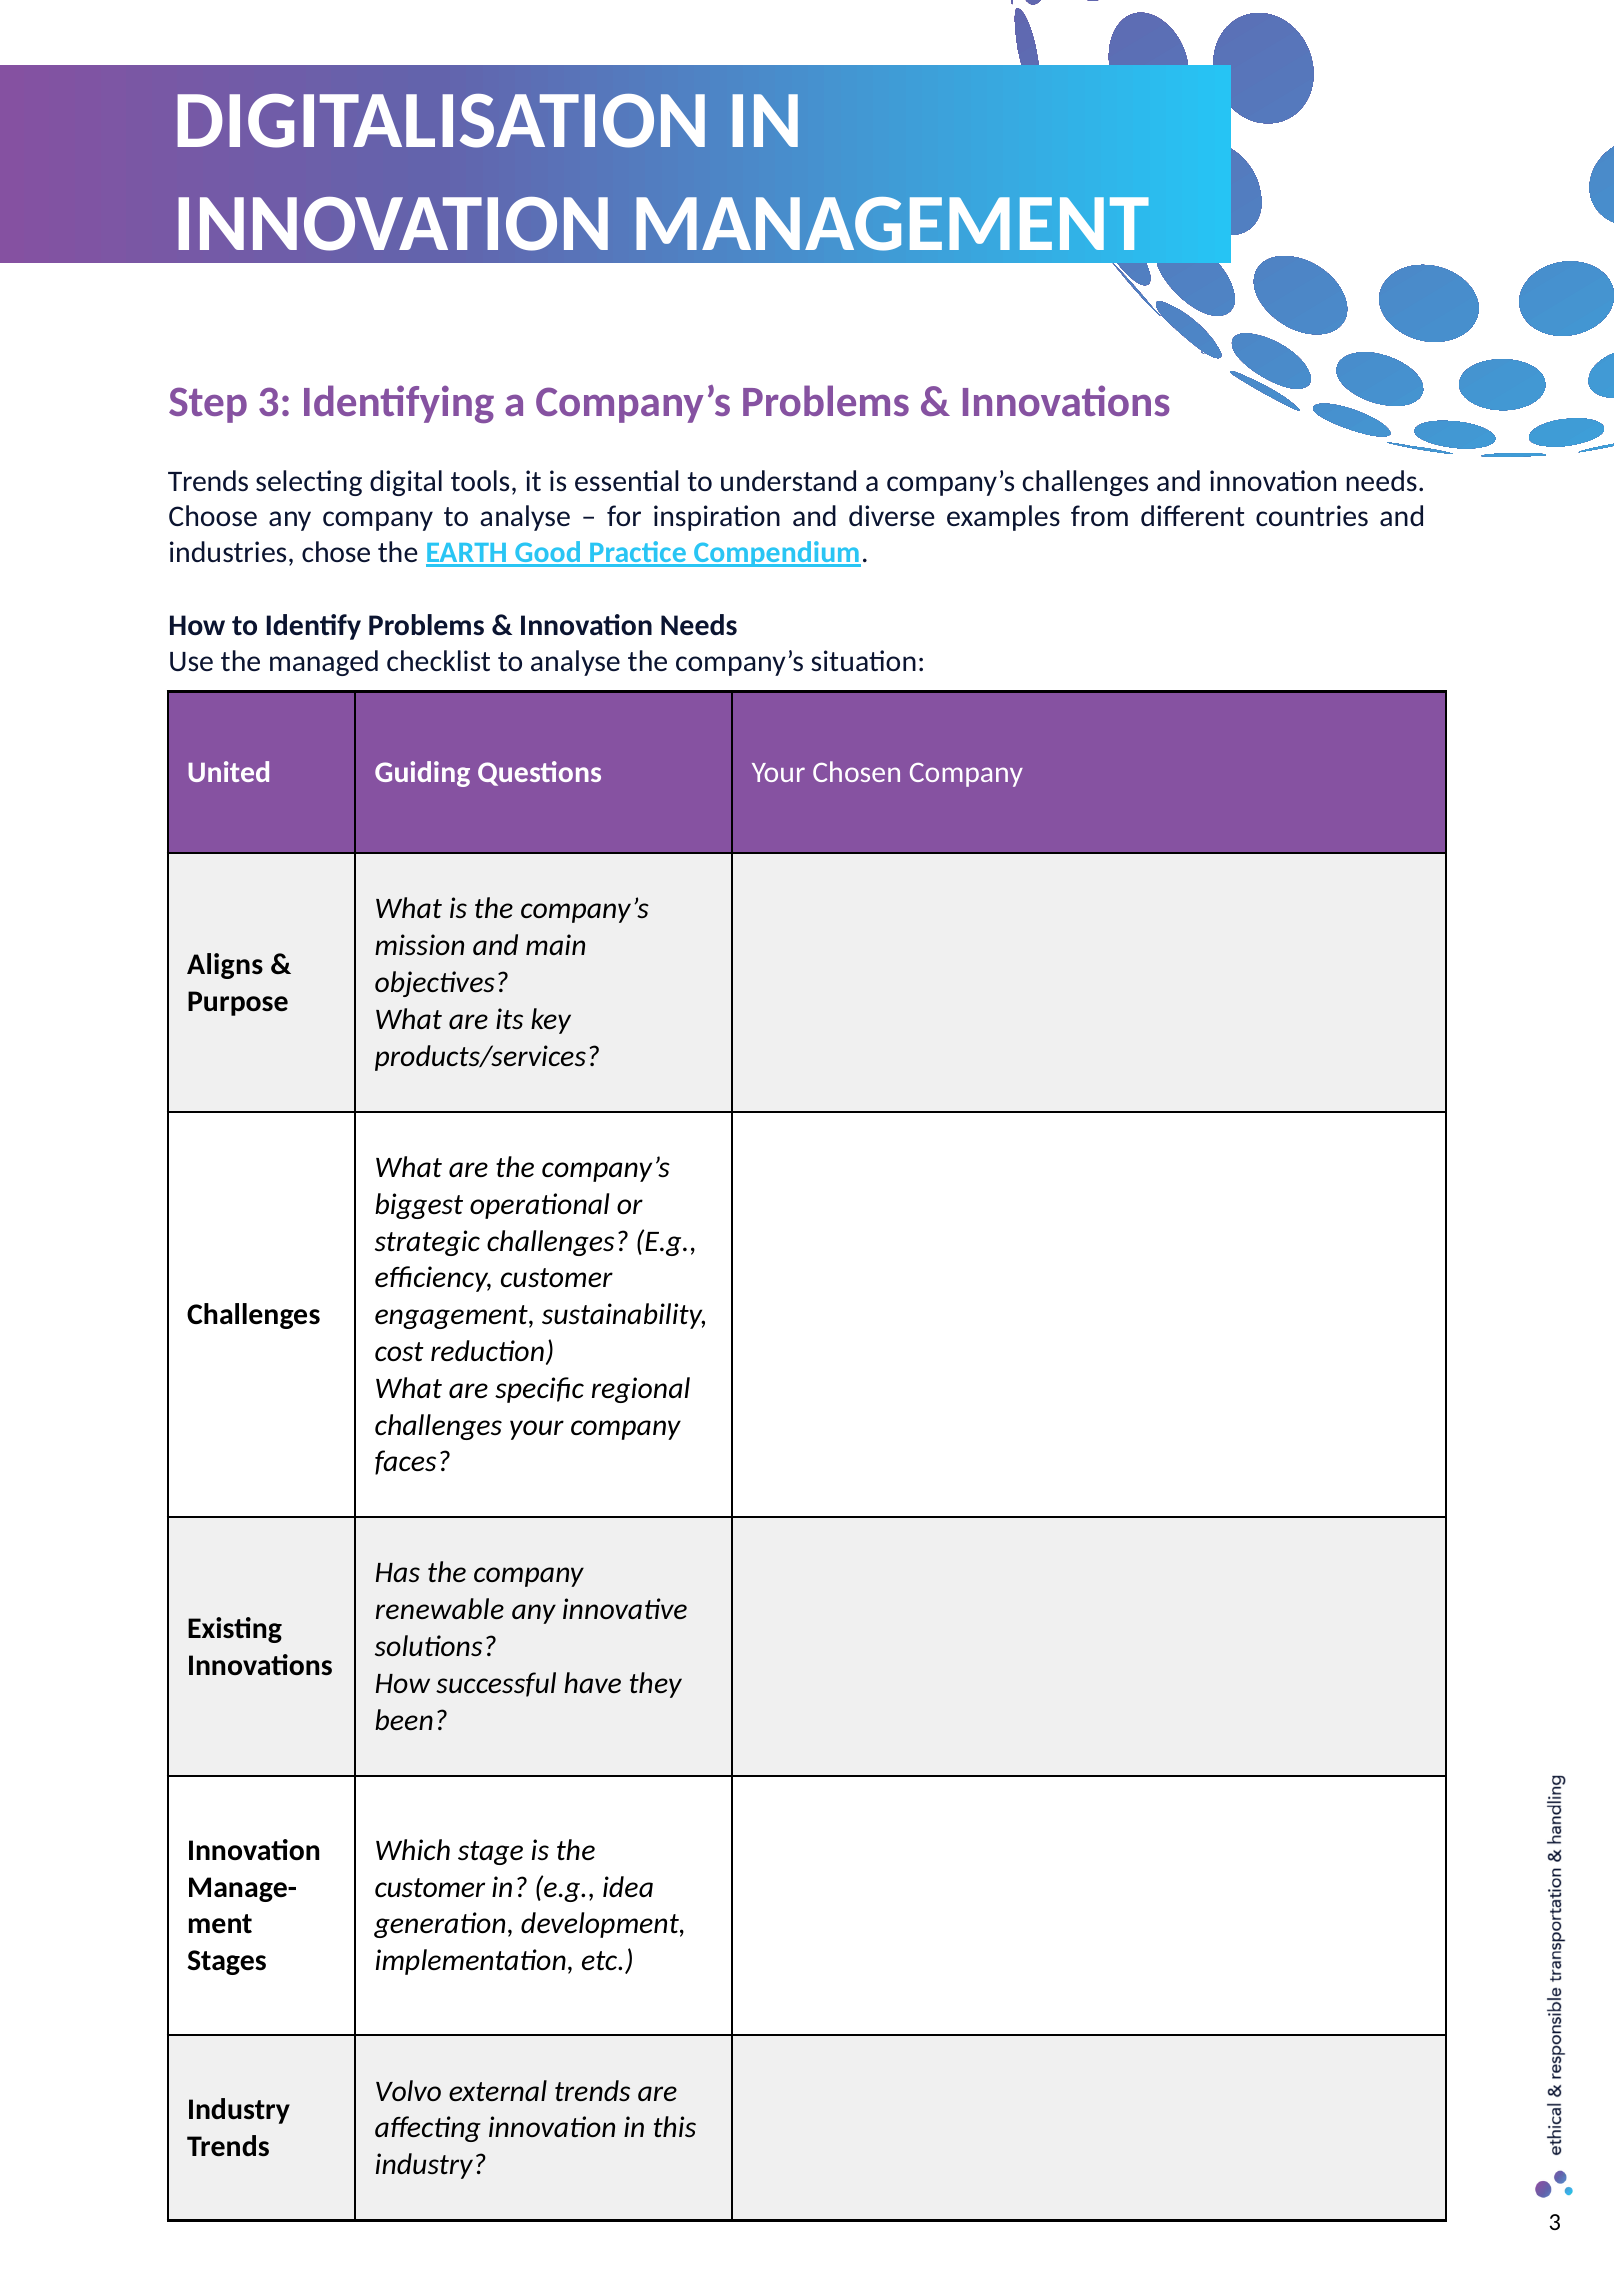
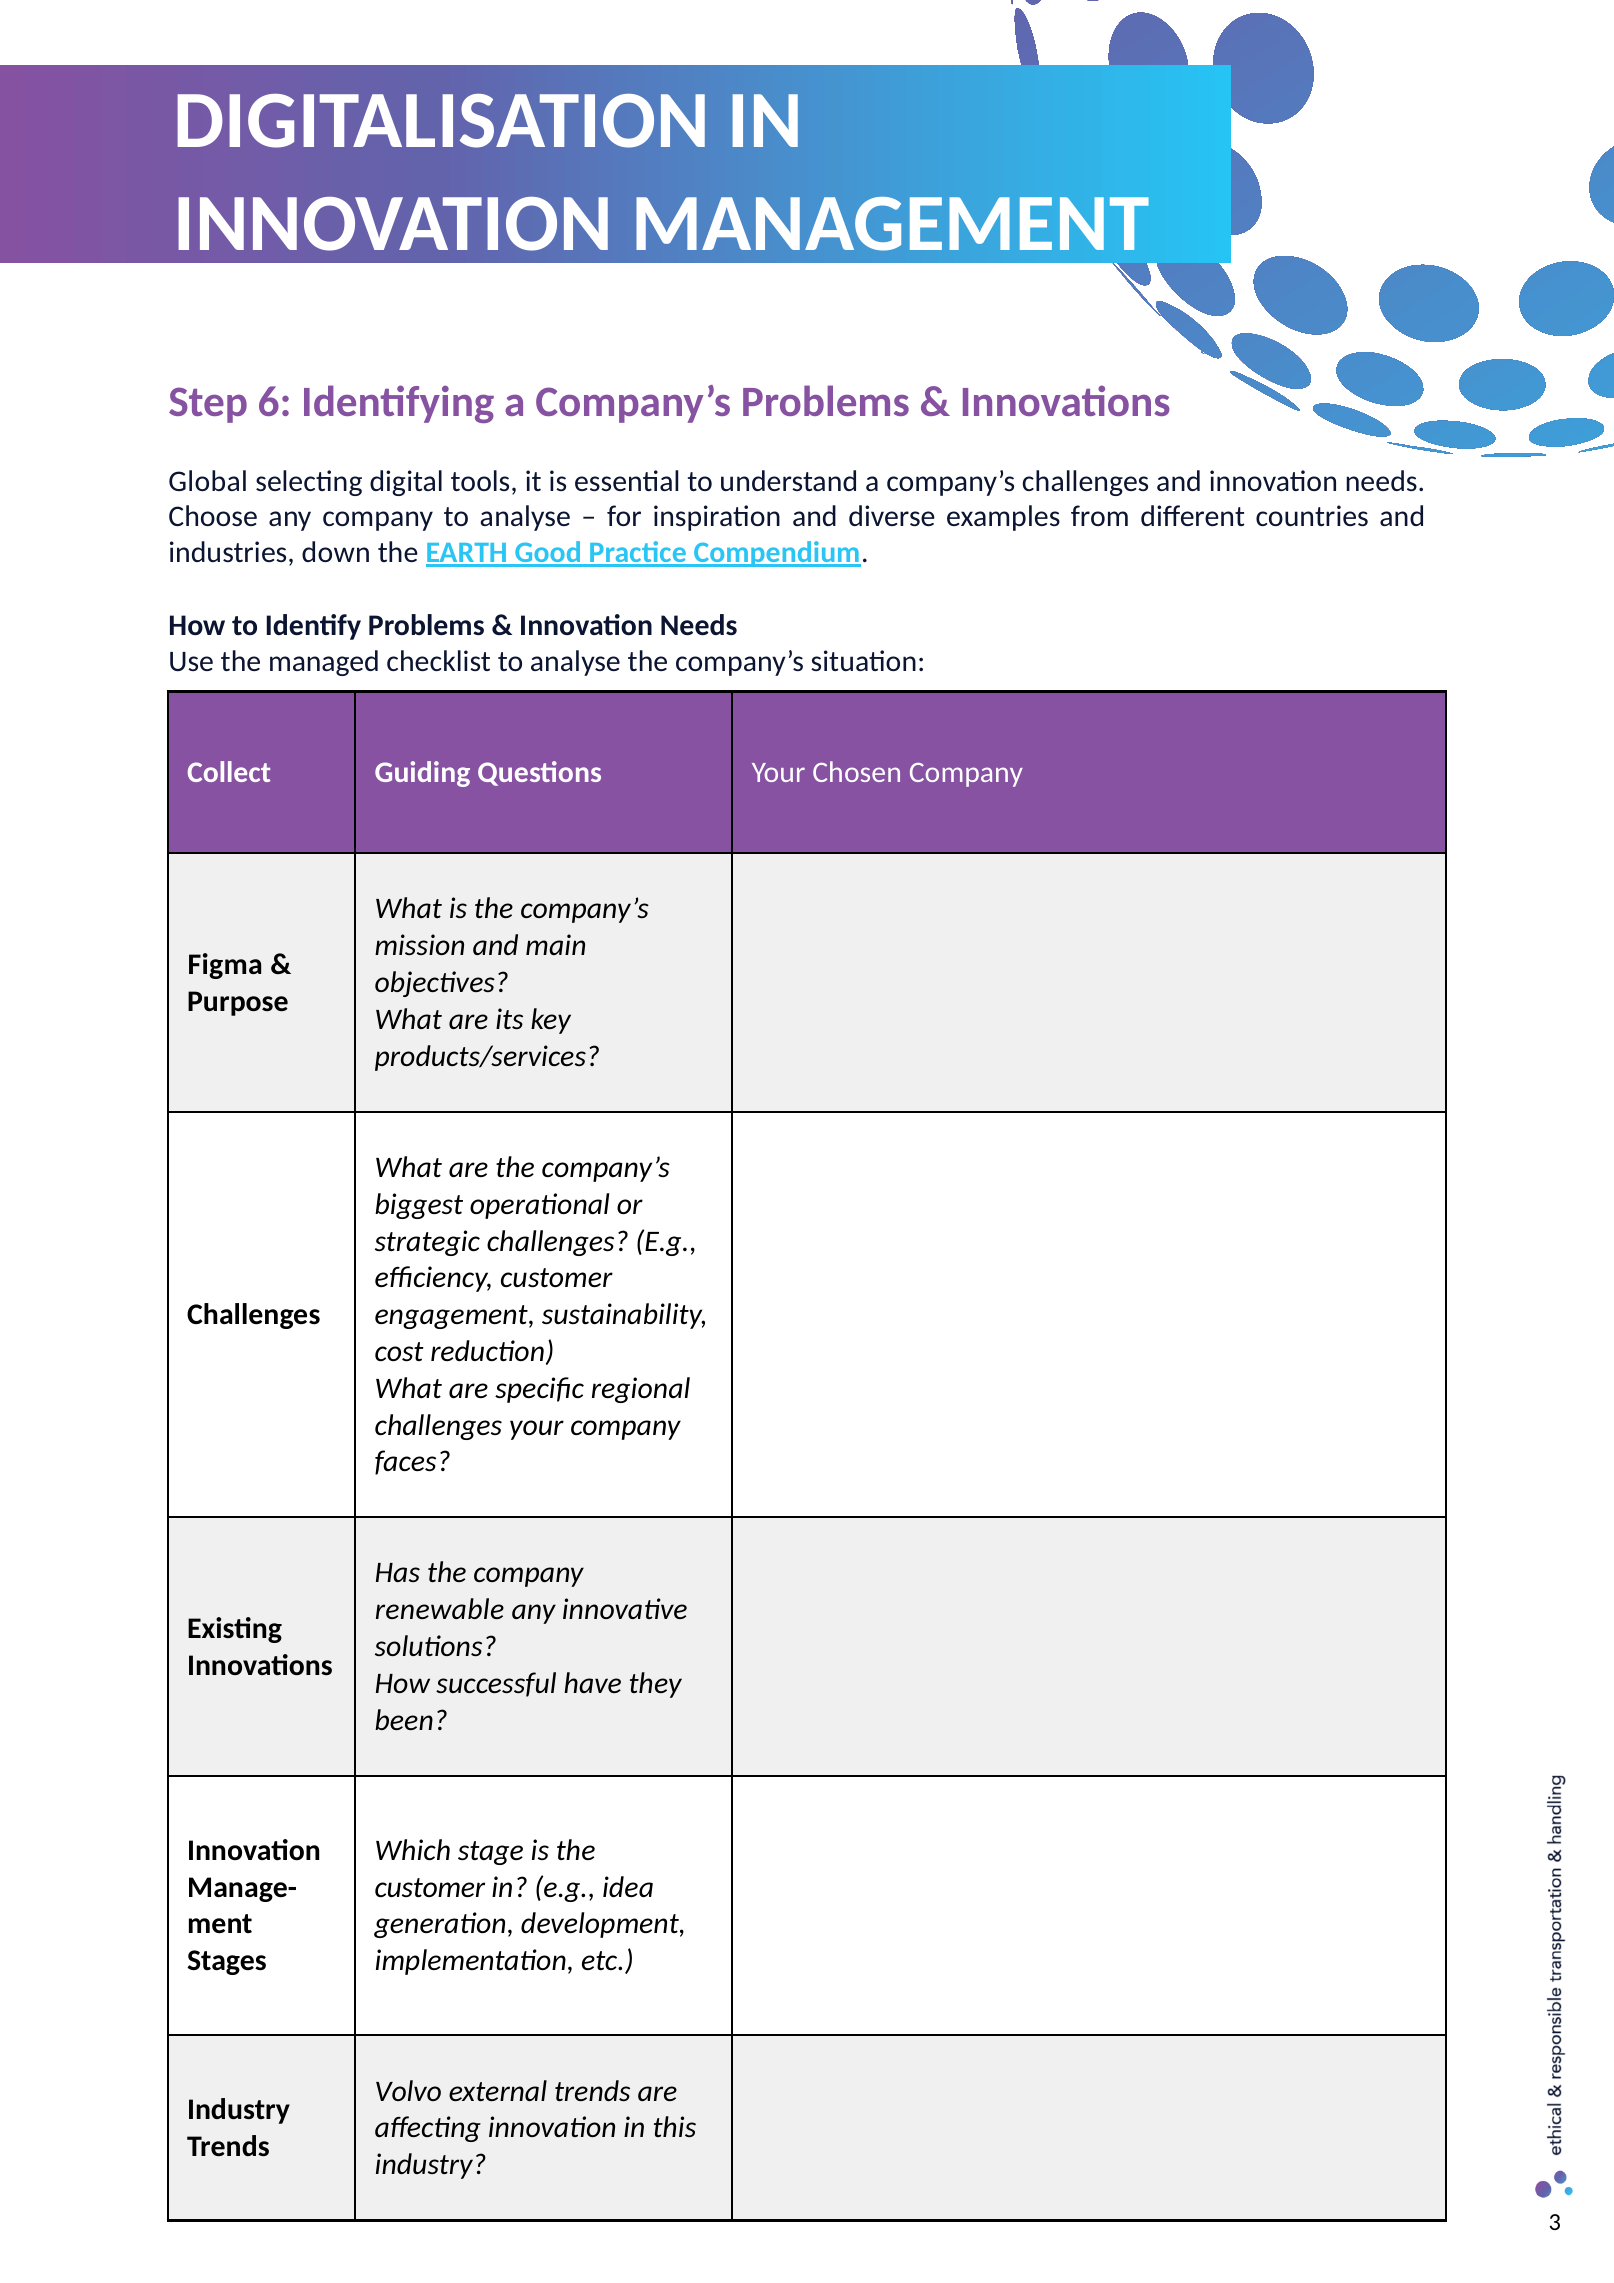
Step 3: 3 -> 6 (275, 402)
Trends: Trends -> Global (208, 481)
chose: chose -> down (336, 553)
United: United -> Collect (229, 773)
Aligns: Aligns -> Figma (225, 964)
